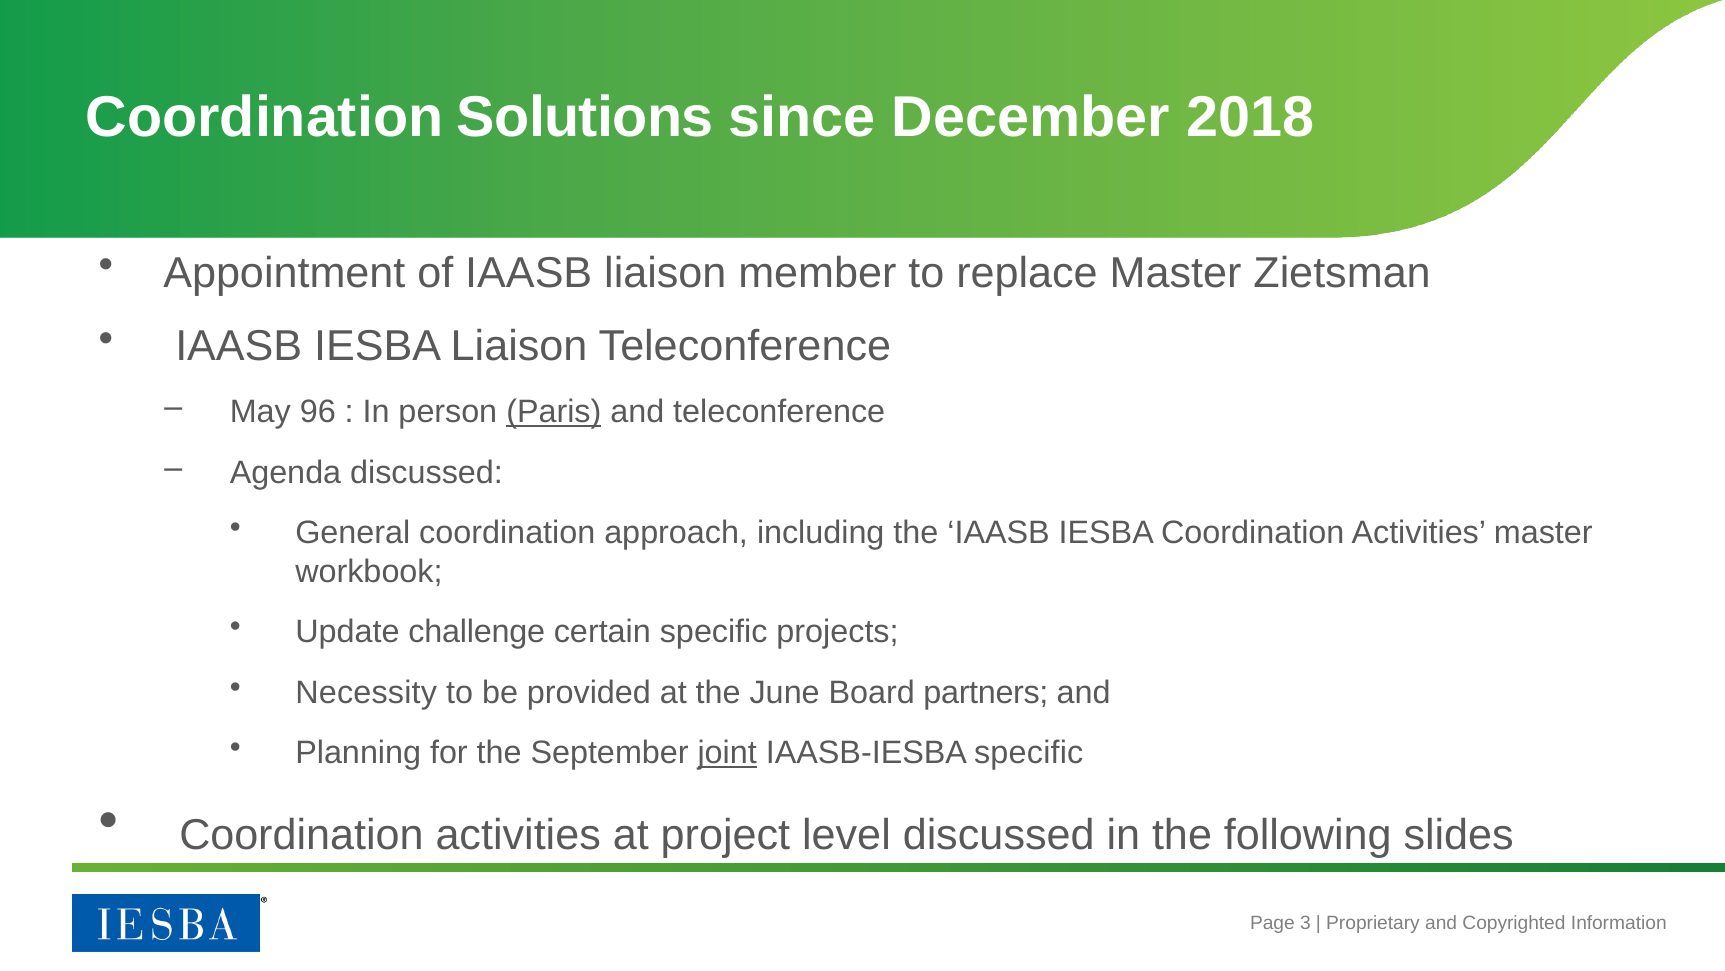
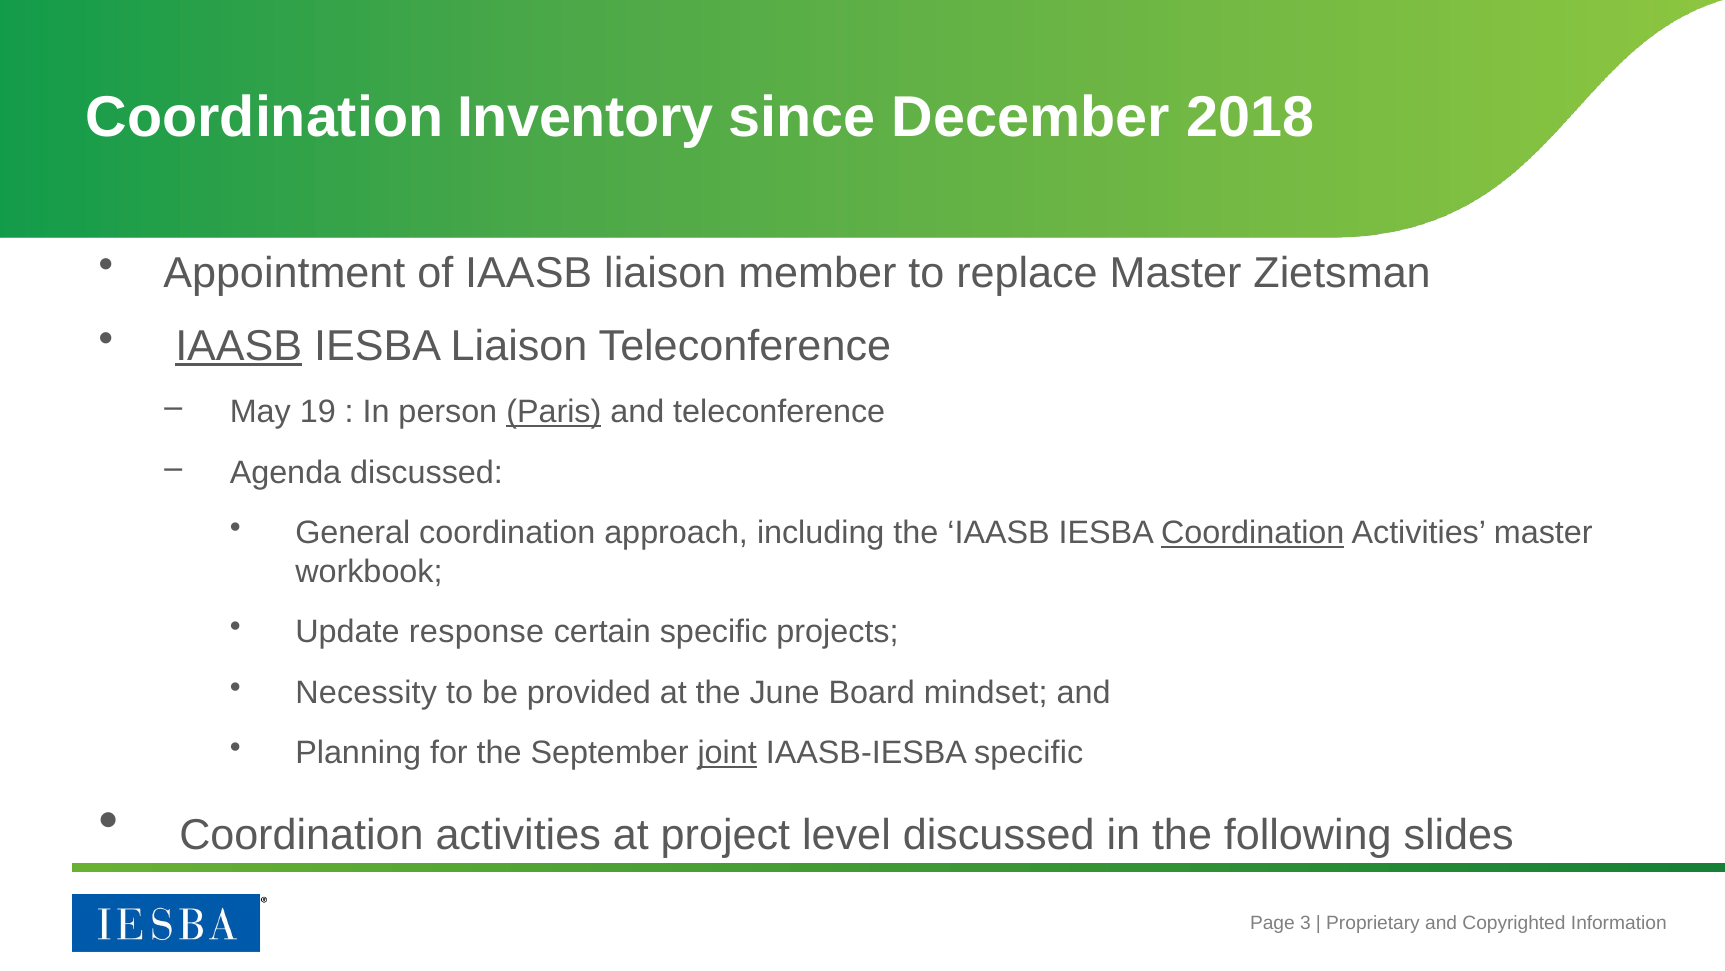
Solutions: Solutions -> Inventory (585, 117)
IAASB underline: none -> present (239, 346)
96: 96 -> 19 (318, 412)
Coordination underline: none -> present (1253, 533)
challenge: challenge -> response (477, 632)
partners: partners -> mindset (986, 692)
